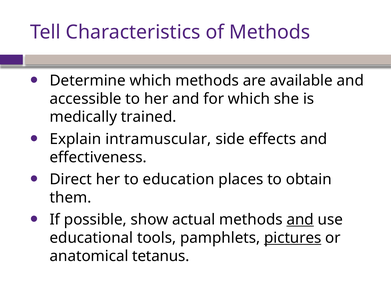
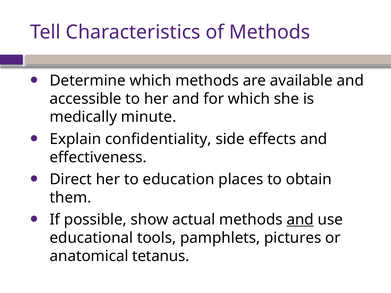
trained: trained -> minute (149, 117)
intramuscular: intramuscular -> confidentiality (158, 139)
pictures underline: present -> none (293, 238)
